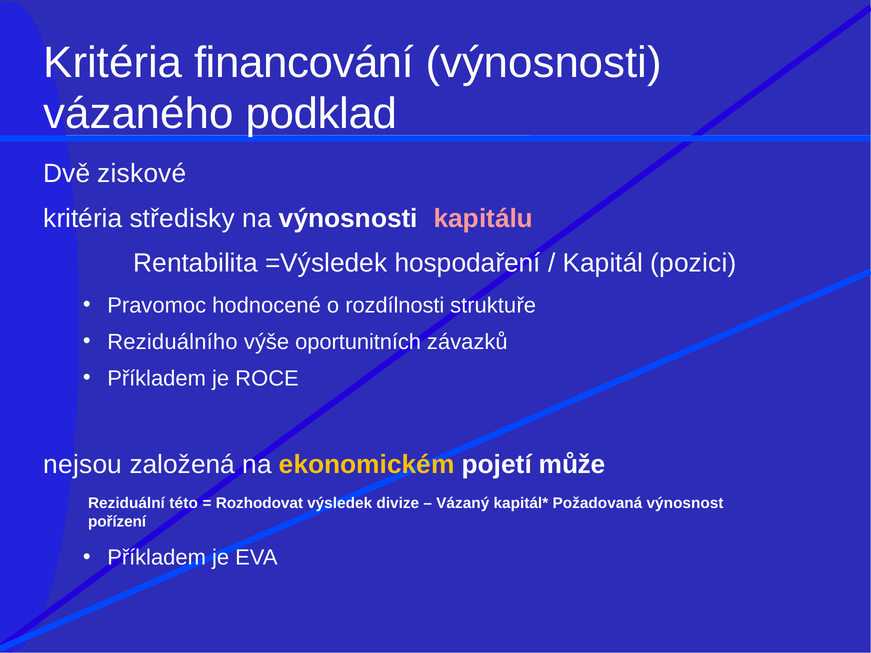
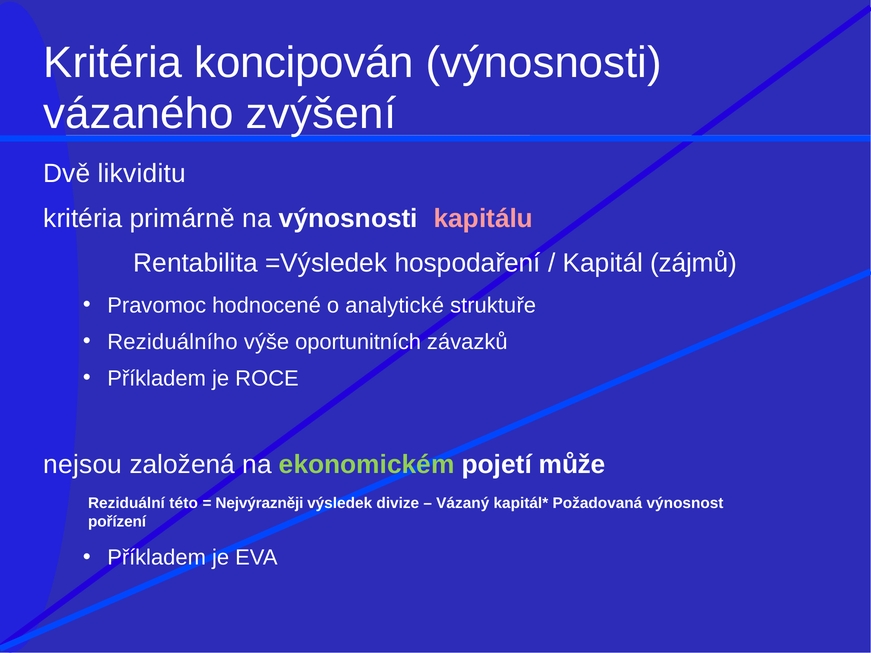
financování: financování -> koncipován (304, 63)
podklad: podklad -> zvýšení (321, 114)
ziskové: ziskové -> likviditu (142, 174)
středisky: středisky -> primárně (182, 219)
pozici: pozici -> zájmů (694, 263)
rozdílnosti: rozdílnosti -> analytické (395, 306)
ekonomickém colour: yellow -> light green (367, 465)
Rozhodovat: Rozhodovat -> Nejvýrazněji (259, 503)
